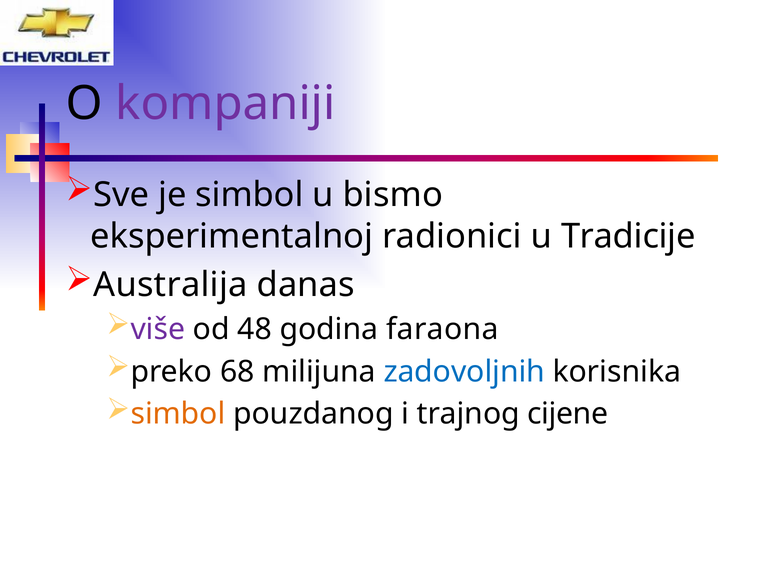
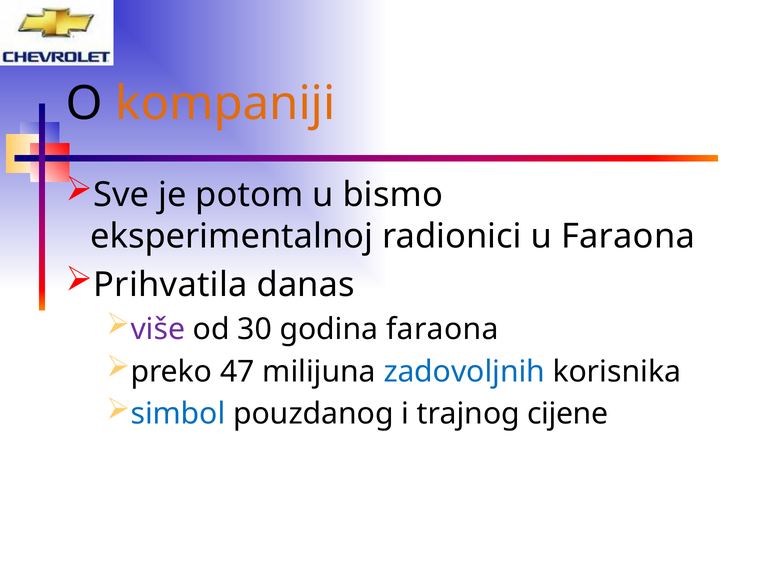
kompaniji colour: purple -> orange (225, 104)
je simbol: simbol -> potom (249, 195)
u Tradicije: Tradicije -> Faraona (628, 237)
Australija: Australija -> Prihvatila (170, 285)
48: 48 -> 30 (255, 329)
68: 68 -> 47 (237, 372)
simbol colour: orange -> blue (178, 414)
